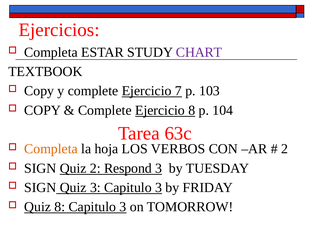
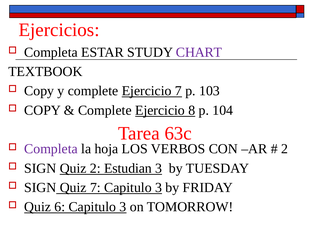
Completa colour: orange -> purple (51, 149)
Respond: Respond -> Estudian (128, 168)
Quiz 3: 3 -> 7 (95, 187)
Quiz 8: 8 -> 6 (60, 206)
